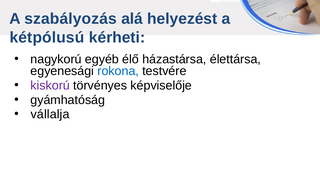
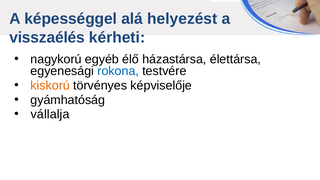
szabályozás: szabályozás -> képességgel (71, 19)
kétpólusú: kétpólusú -> visszaélés (47, 37)
kiskorú colour: purple -> orange (50, 86)
